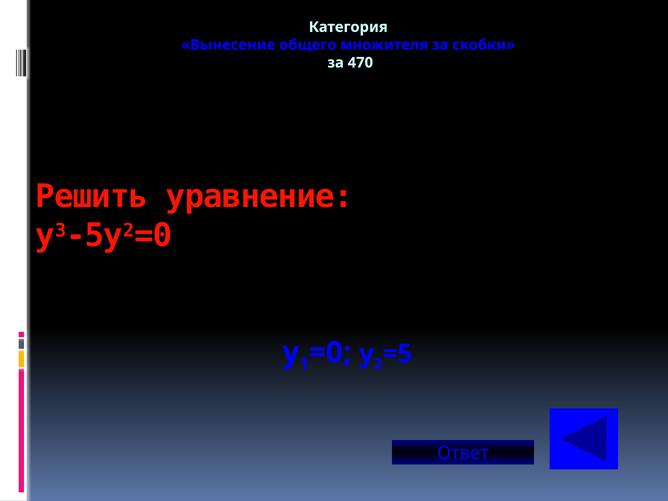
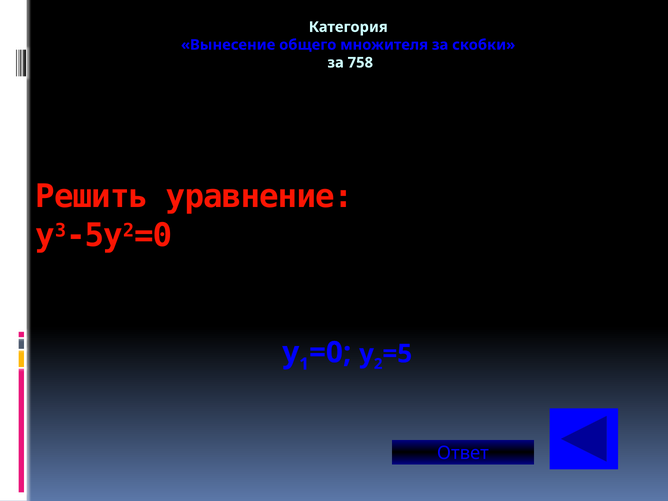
470: 470 -> 758 (360, 63)
